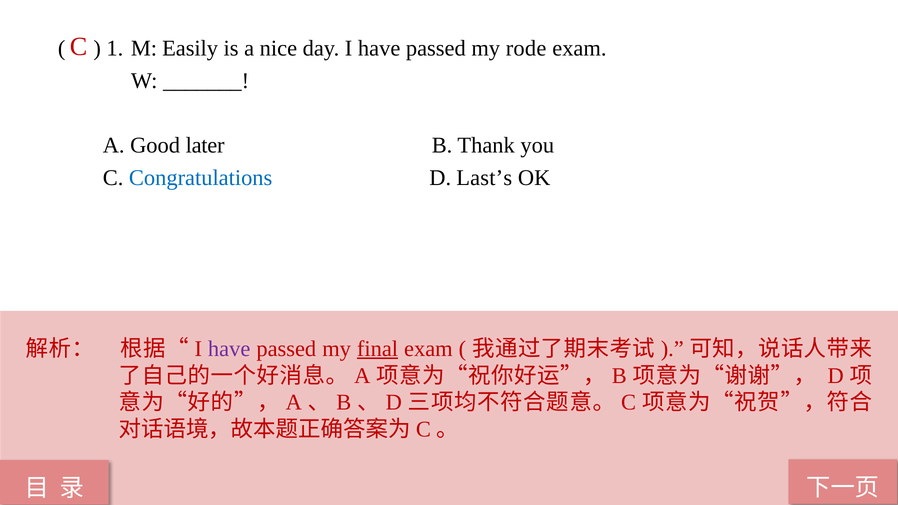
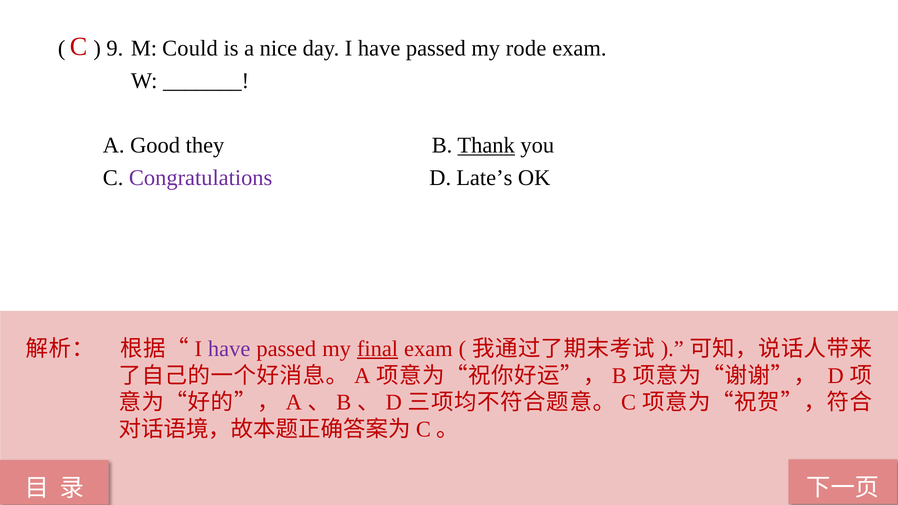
1: 1 -> 9 (115, 48)
Easily: Easily -> Could (190, 48)
later: later -> they (205, 145)
Thank underline: none -> present (486, 145)
Congratulations colour: blue -> purple (201, 178)
Last’s: Last’s -> Late’s (484, 178)
